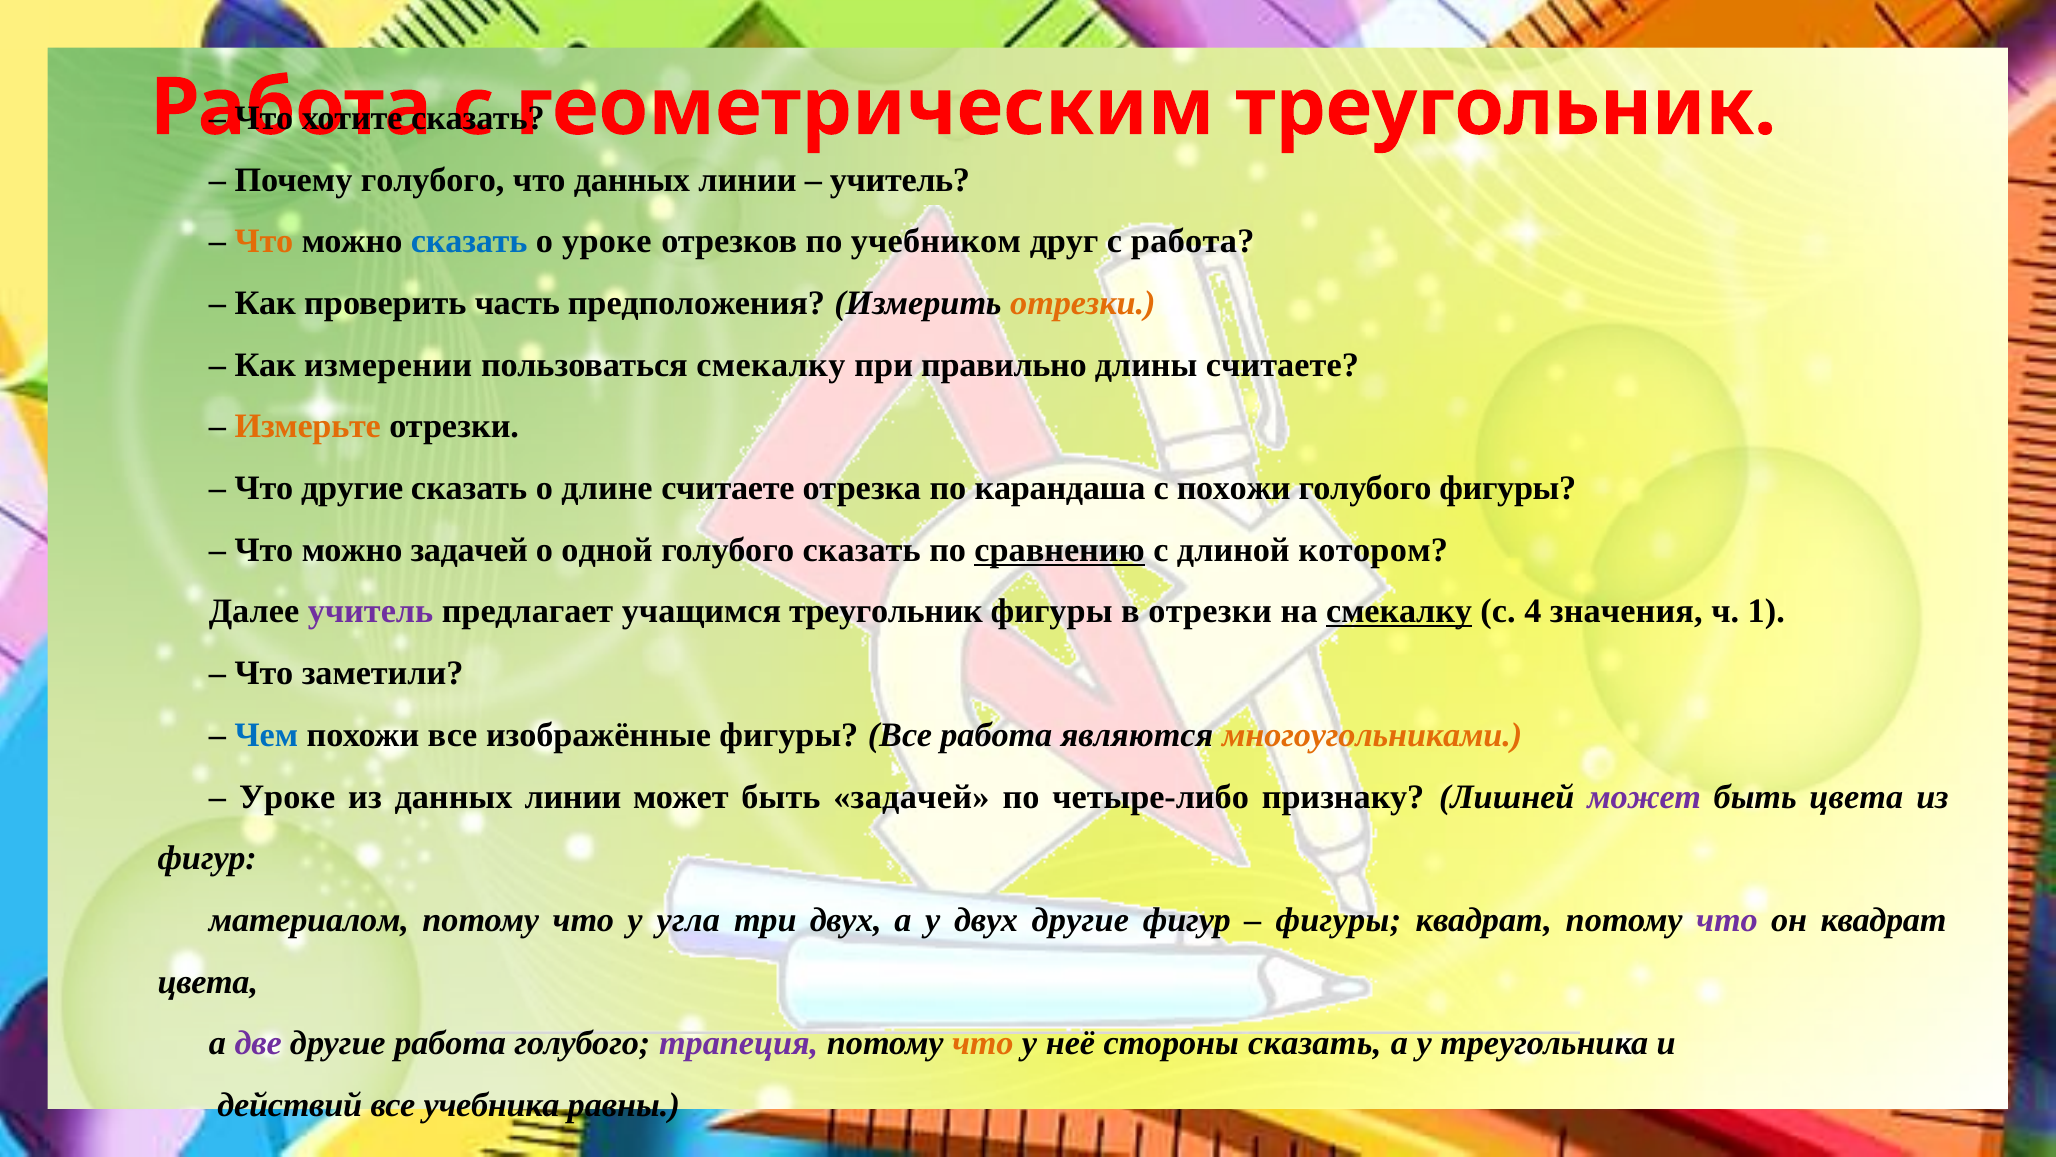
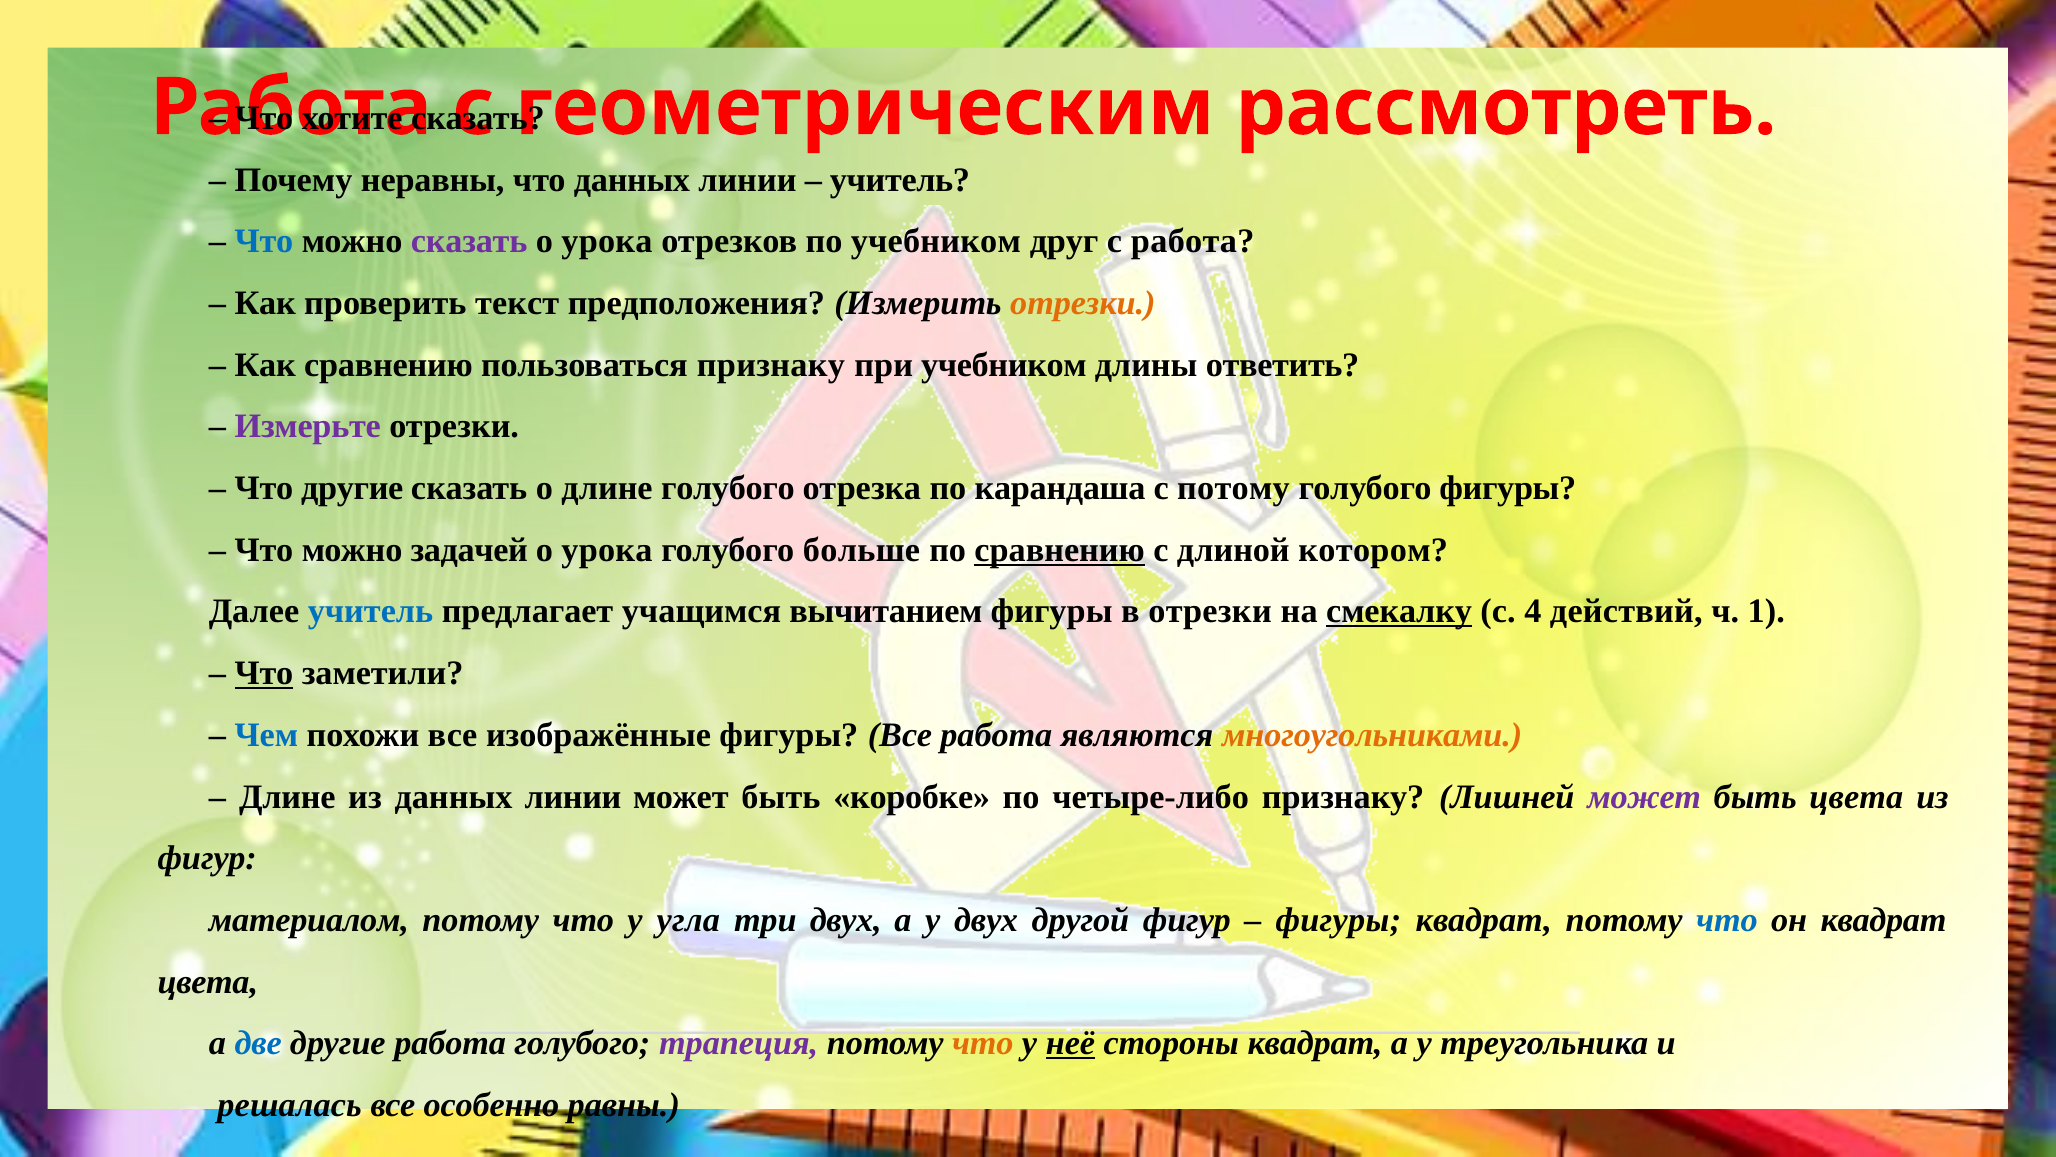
геометрическим треугольник: треугольник -> рассмотреть (1506, 108)
Почему голубого: голубого -> неравны (433, 180)
Что colour: orange -> blue (264, 241)
сказать colour: blue -> purple (469, 241)
уроке: уроке -> урока (607, 241)
часть: часть -> текст (517, 303)
Как измерении: измерении -> сравнению (388, 365)
пользоваться смекалку: смекалку -> признаку (771, 365)
при правильно: правильно -> учебником (1004, 365)
длины считаете: считаете -> ответить (1283, 365)
Измерьте colour: orange -> purple (308, 426)
длине считаете: считаете -> голубого (728, 488)
с похожи: похожи -> потому (1233, 488)
одной: одной -> урока (607, 550)
голубого сказать: сказать -> больше (862, 550)
учитель colour: purple -> blue (371, 611)
учащимся треугольник: треугольник -> вычитанием (886, 611)
значения: значения -> действий (1626, 611)
Что underline: none -> present (264, 673)
Уроке: Уроке -> Длине (287, 796)
быть задачей: задачей -> коробке (912, 796)
двух другие: другие -> другой (1080, 920)
что colour: purple -> blue (1727, 920)
две colour: purple -> blue (258, 1043)
неё underline: none -> present (1070, 1043)
стороны сказать: сказать -> квадрат (1315, 1043)
действий: действий -> решалась (290, 1105)
учебника: учебника -> особенно (492, 1105)
